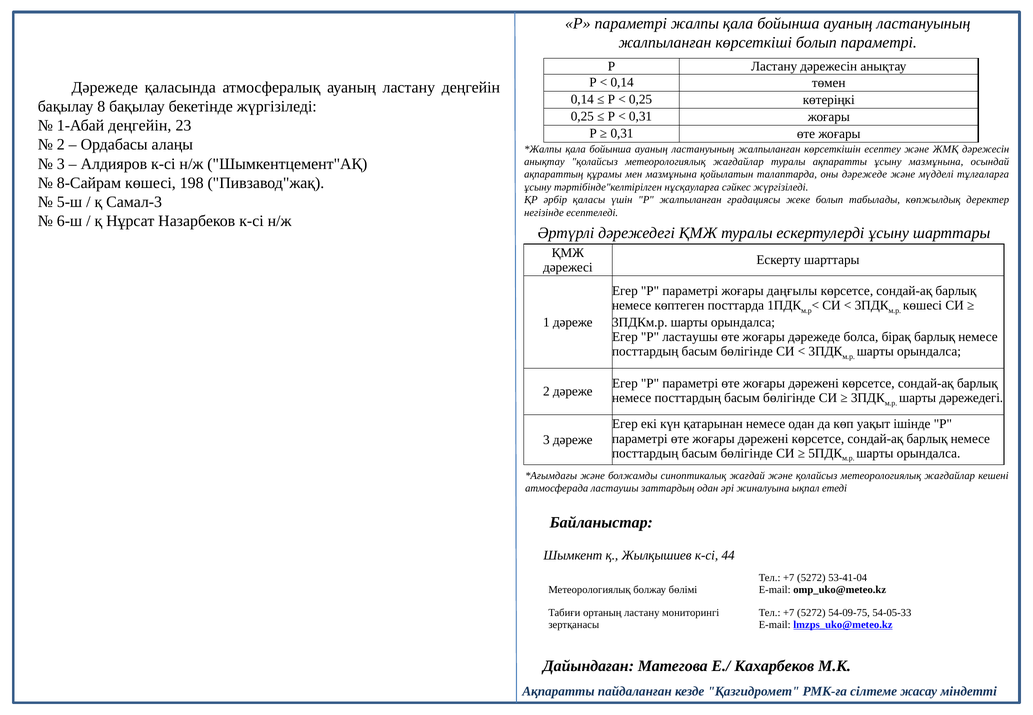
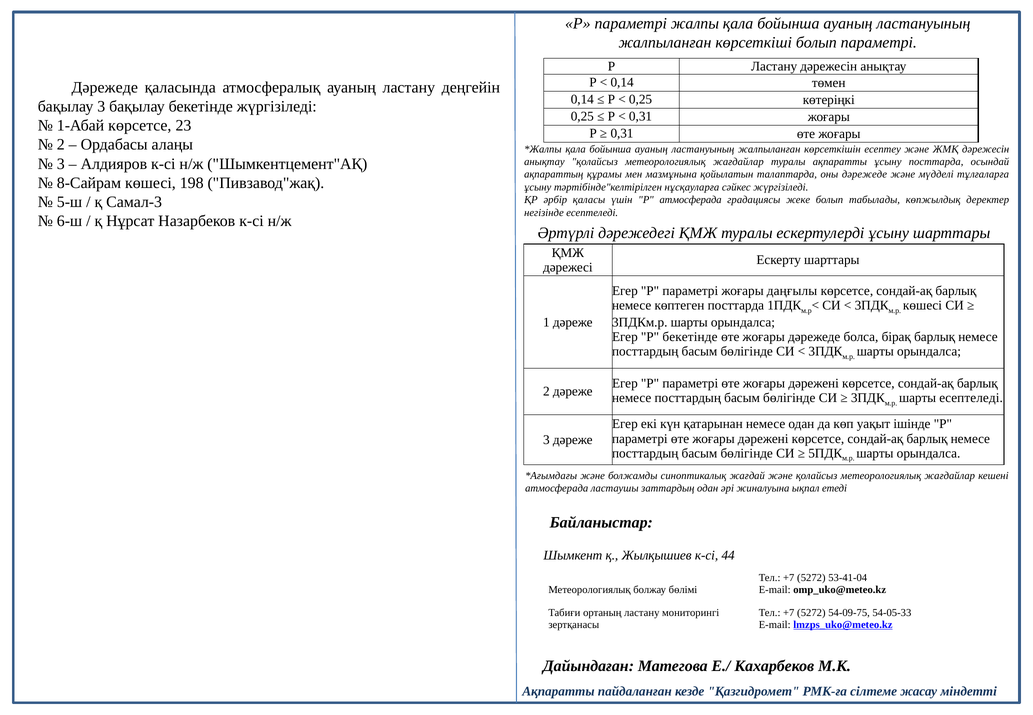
бақылау 8: 8 -> 3 (101, 107)
1-Абай деңгейін: деңгейін -> көрсетсе (140, 126)
ұсыну мазмұнына: мазмұнына -> посттарда (936, 162)
Р жалпыланған: жалпыланған -> атмосферада (691, 200)
P ластаушы: ластаушы -> бекетінде (690, 337)
шарты дәрежедегі: дәрежедегі -> есептеледі (971, 398)
